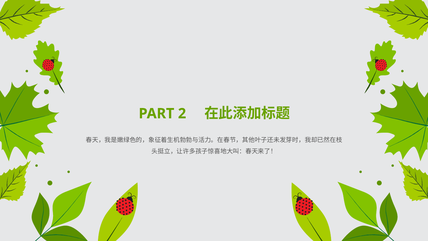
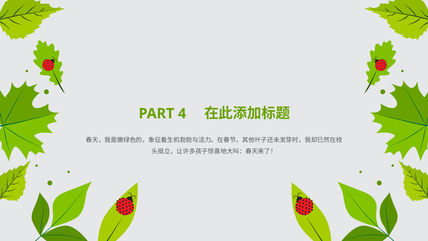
2: 2 -> 4 (182, 113)
